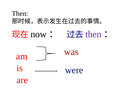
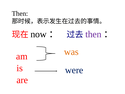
was colour: red -> orange (71, 52)
